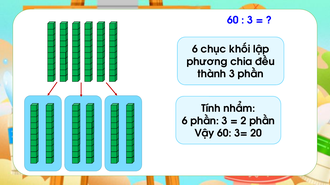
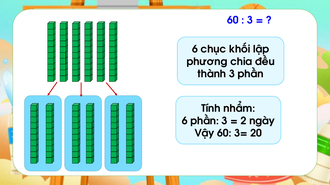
2 phần: phần -> ngày (262, 121)
